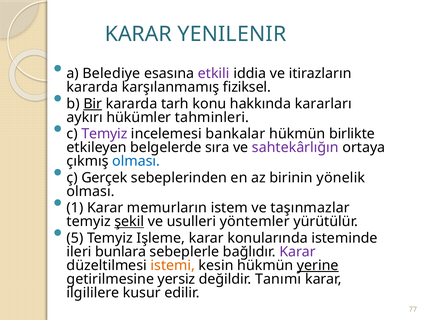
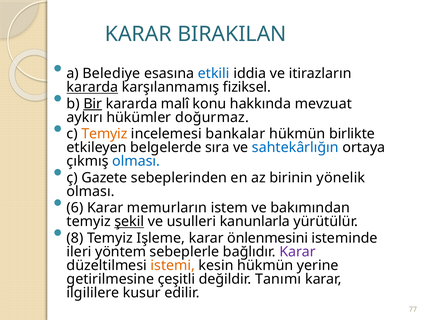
YENILENIR: YENILENIR -> BIRAKILAN (232, 34)
etkili colour: purple -> blue (214, 74)
kararda underline: none -> present (92, 87)
tarh: tarh -> malî (175, 104)
kararları: kararları -> mevzuat (323, 104)
tahminleri: tahminleri -> doğurmaz (212, 118)
Temyiz colour: purple -> orange (104, 134)
sahtekârlığın colour: purple -> blue (295, 148)
Gerçek: Gerçek -> Gazete (104, 178)
1: 1 -> 6 (75, 208)
taşınmazlar: taşınmazlar -> bakımından (310, 208)
yöntemler: yöntemler -> kanunlarla (255, 222)
5: 5 -> 8 (75, 238)
konularında: konularında -> önlenmesini (268, 238)
bunlara: bunlara -> yöntem (121, 252)
yerine underline: present -> none (318, 266)
yersiz: yersiz -> çeşitli (176, 279)
